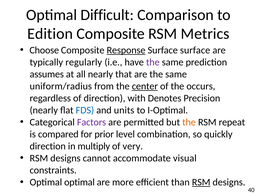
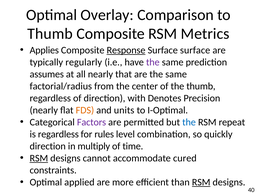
Difficult: Difficult -> Overlay (107, 15)
Edition: Edition -> Thumb (50, 34)
Choose: Choose -> Applies (44, 50)
uniform/radius: uniform/radius -> factorial/radius (61, 86)
center underline: present -> none (145, 86)
the occurs: occurs -> thumb (201, 86)
FDS colour: blue -> orange (85, 110)
the colour: orange -> blue (189, 122)
is compared: compared -> regardless (58, 134)
prior: prior -> rules (104, 134)
very: very -> time (133, 146)
RSM underline: none -> present (39, 158)
visual: visual -> cured (185, 158)
Optimal optimal: optimal -> applied (79, 182)
